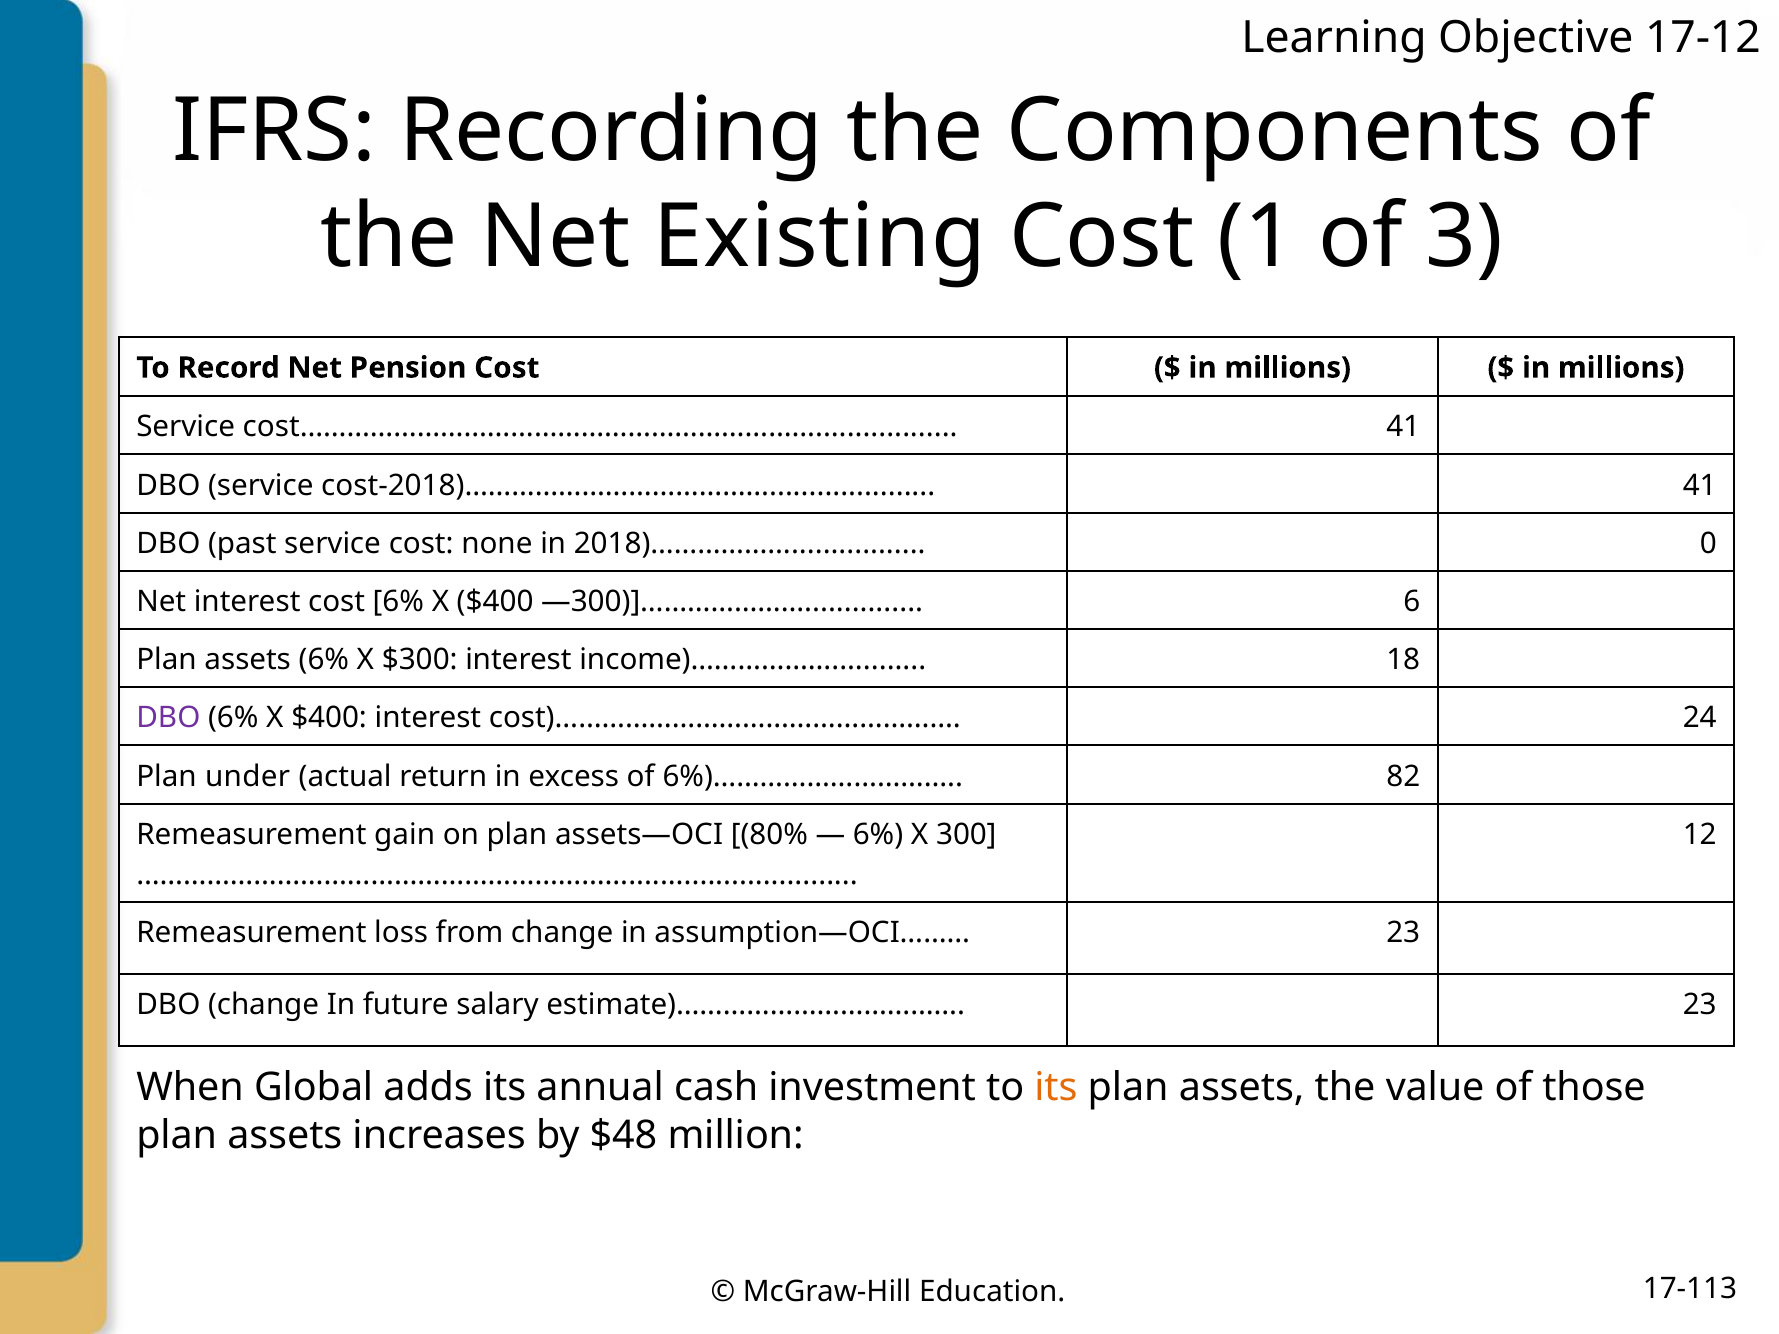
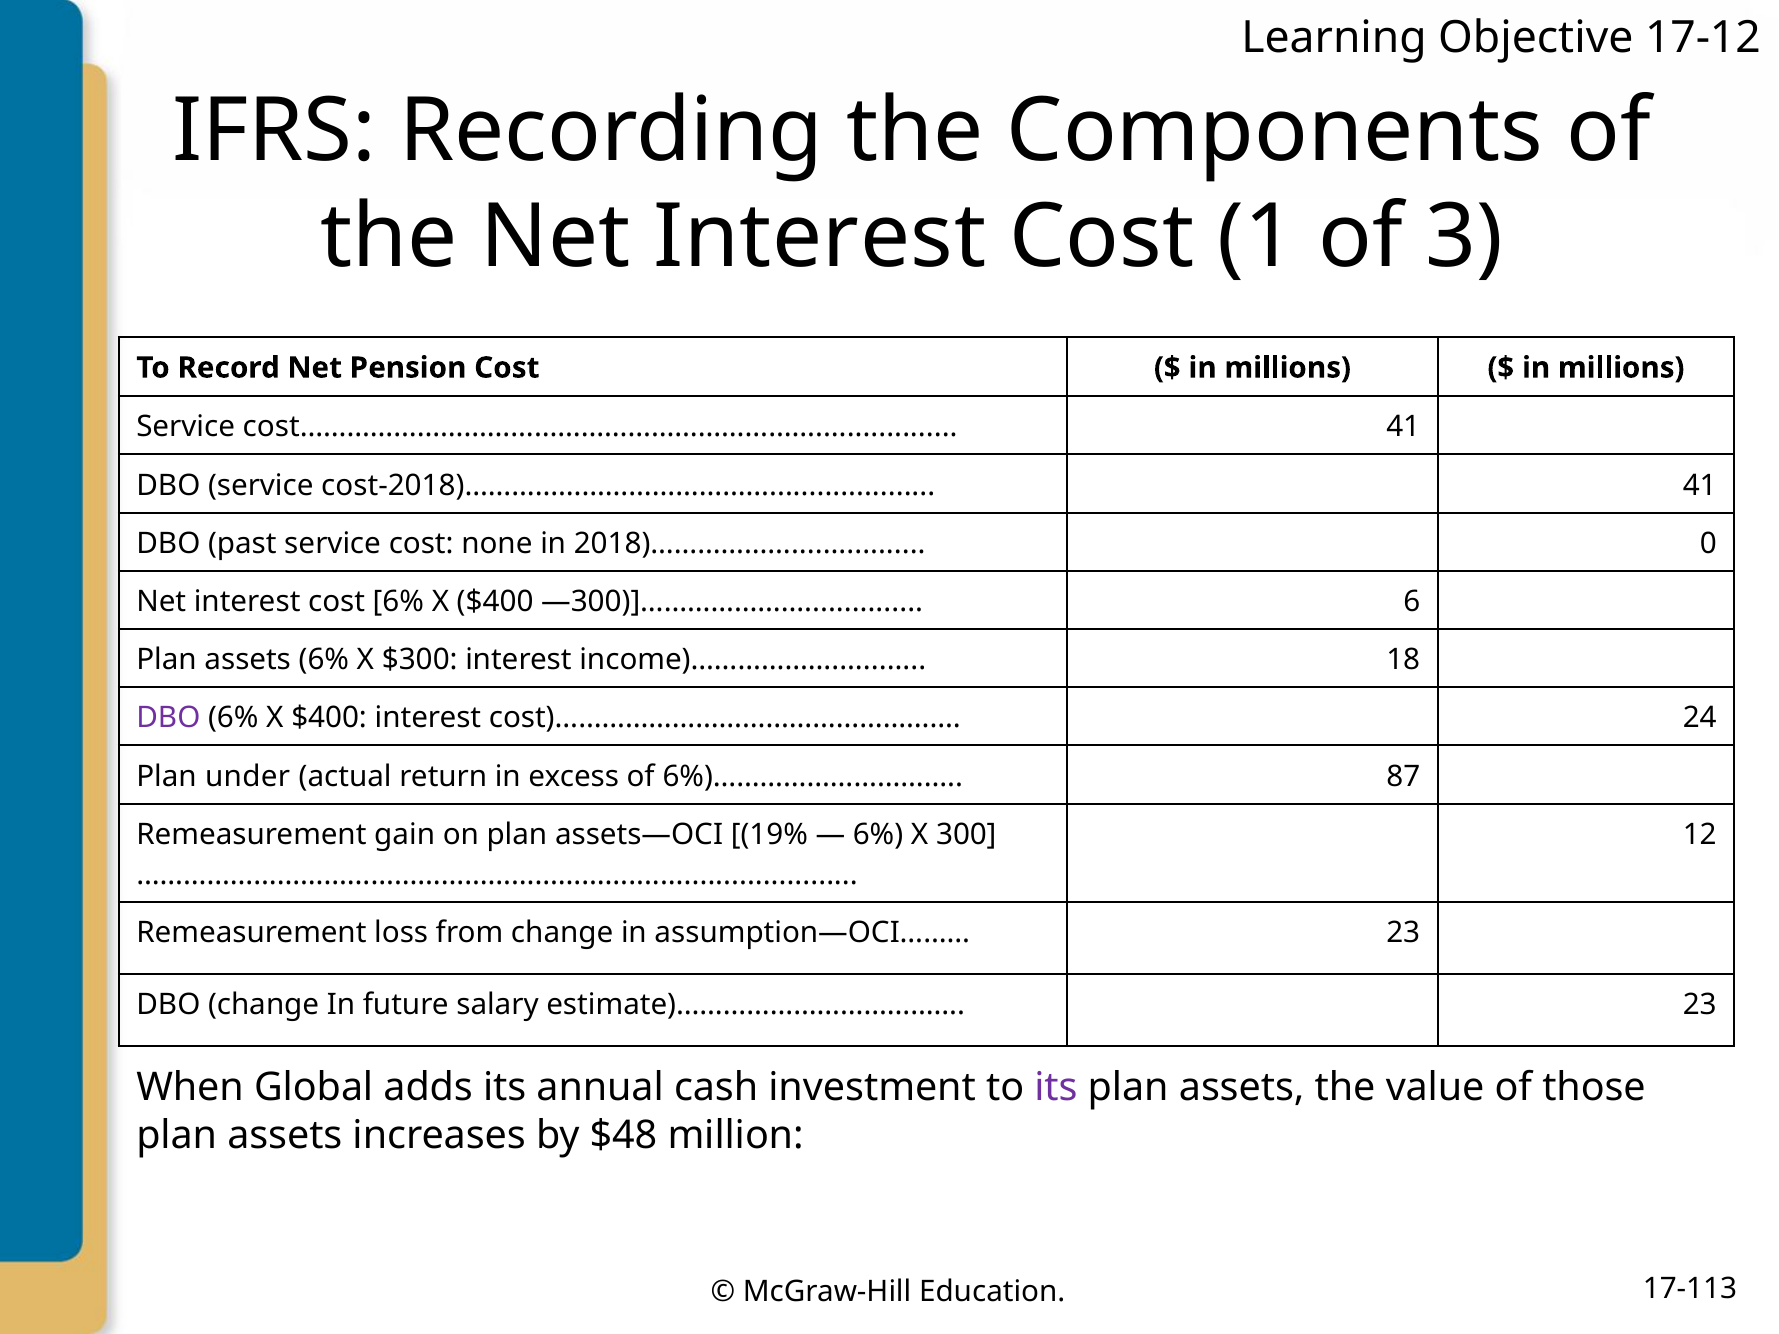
the Net Existing: Existing -> Interest (820, 237)
82: 82 -> 87 (1403, 776)
80%: 80% -> 19% (769, 835)
its colour: orange -> purple (1056, 1088)
